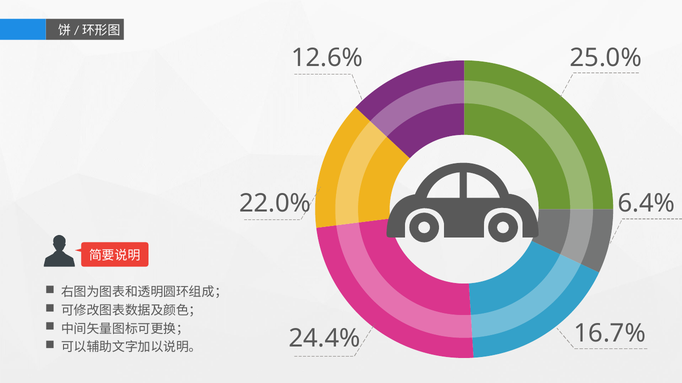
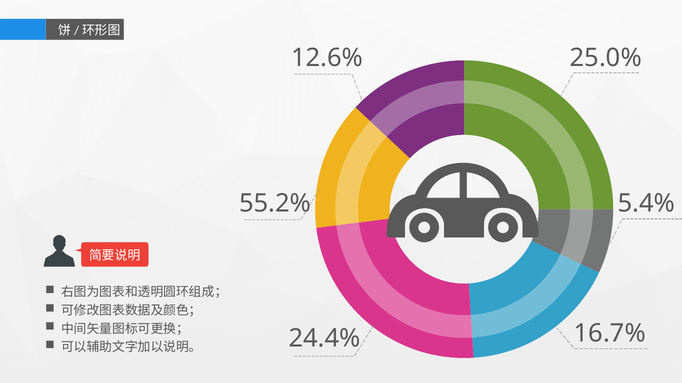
22.0%: 22.0% -> 55.2% (275, 204)
6.4%: 6.4% -> 5.4% (646, 204)
